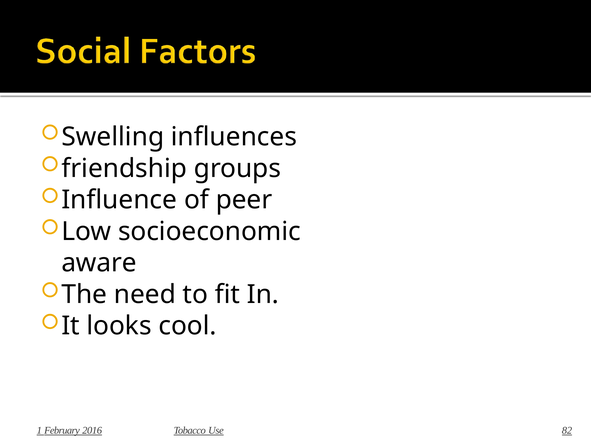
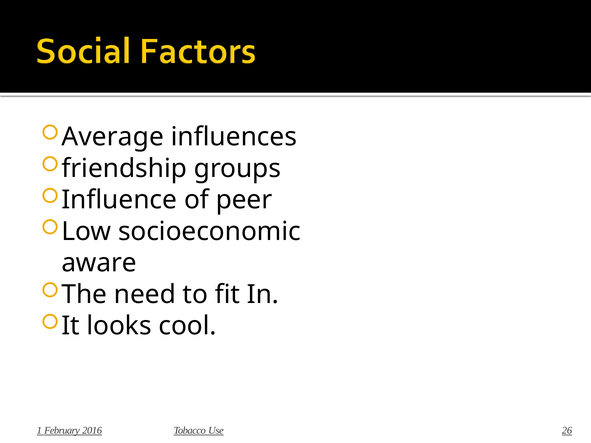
Swelling: Swelling -> Average (113, 137)
82: 82 -> 26 (567, 431)
